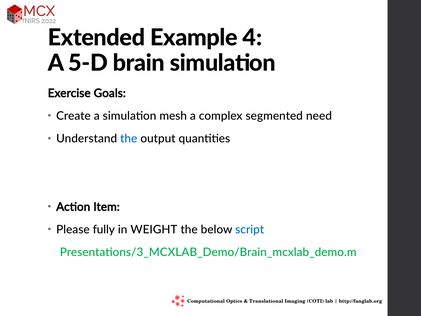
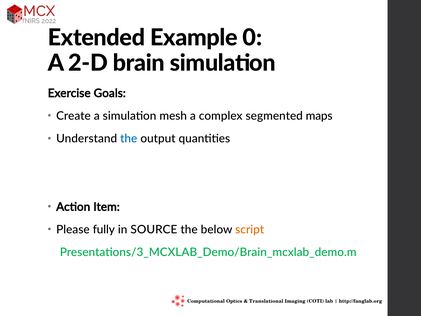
4: 4 -> 0 (252, 38)
5-D: 5-D -> 2-D (88, 63)
need: need -> maps (319, 116)
WEIGHT: WEIGHT -> SOURCE (154, 229)
script colour: blue -> orange (250, 229)
